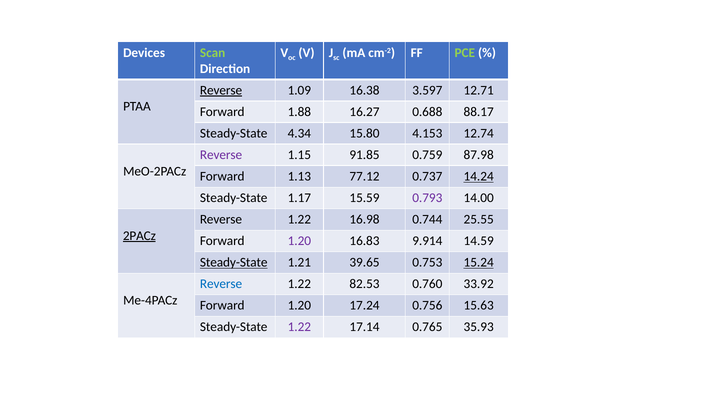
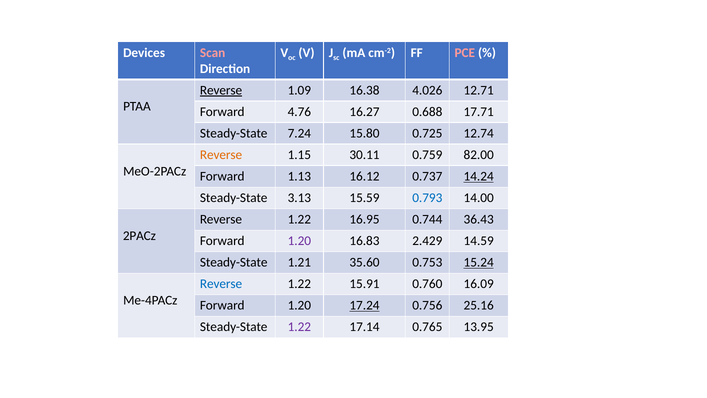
Scan colour: light green -> pink (213, 53)
PCE colour: light green -> pink (465, 53)
3.597: 3.597 -> 4.026 (427, 90)
1.88: 1.88 -> 4.76 (299, 112)
88.17: 88.17 -> 17.71 (479, 112)
4.34: 4.34 -> 7.24 (299, 133)
4.153: 4.153 -> 0.725 (427, 133)
Reverse colour: purple -> orange (221, 155)
91.85: 91.85 -> 30.11 (364, 155)
87.98: 87.98 -> 82.00 (479, 155)
77.12: 77.12 -> 16.12 (364, 176)
1.17: 1.17 -> 3.13 (299, 198)
0.793 colour: purple -> blue (427, 198)
16.98: 16.98 -> 16.95 (364, 219)
25.55: 25.55 -> 36.43 (479, 219)
2PACz underline: present -> none (139, 236)
9.914: 9.914 -> 2.429 (427, 241)
Steady-State underline: present -> none (234, 262)
39.65: 39.65 -> 35.60 (364, 262)
82.53: 82.53 -> 15.91 (364, 284)
33.92: 33.92 -> 16.09 (479, 284)
17.24 underline: none -> present (364, 305)
15.63: 15.63 -> 25.16 (479, 305)
35.93: 35.93 -> 13.95 (479, 327)
